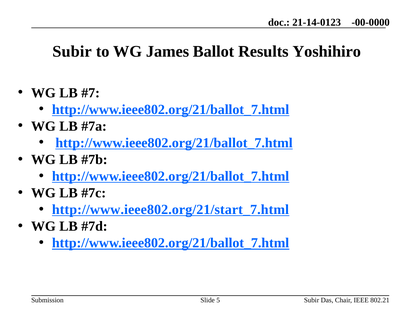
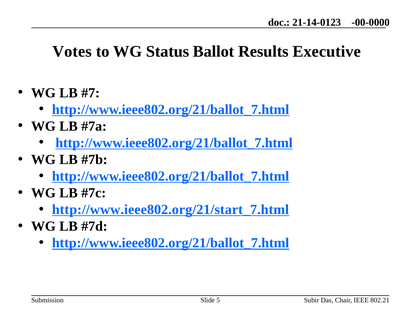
Subir: Subir -> Votes (72, 52)
James: James -> Status (168, 52)
Yoshihiro: Yoshihiro -> Executive (327, 52)
